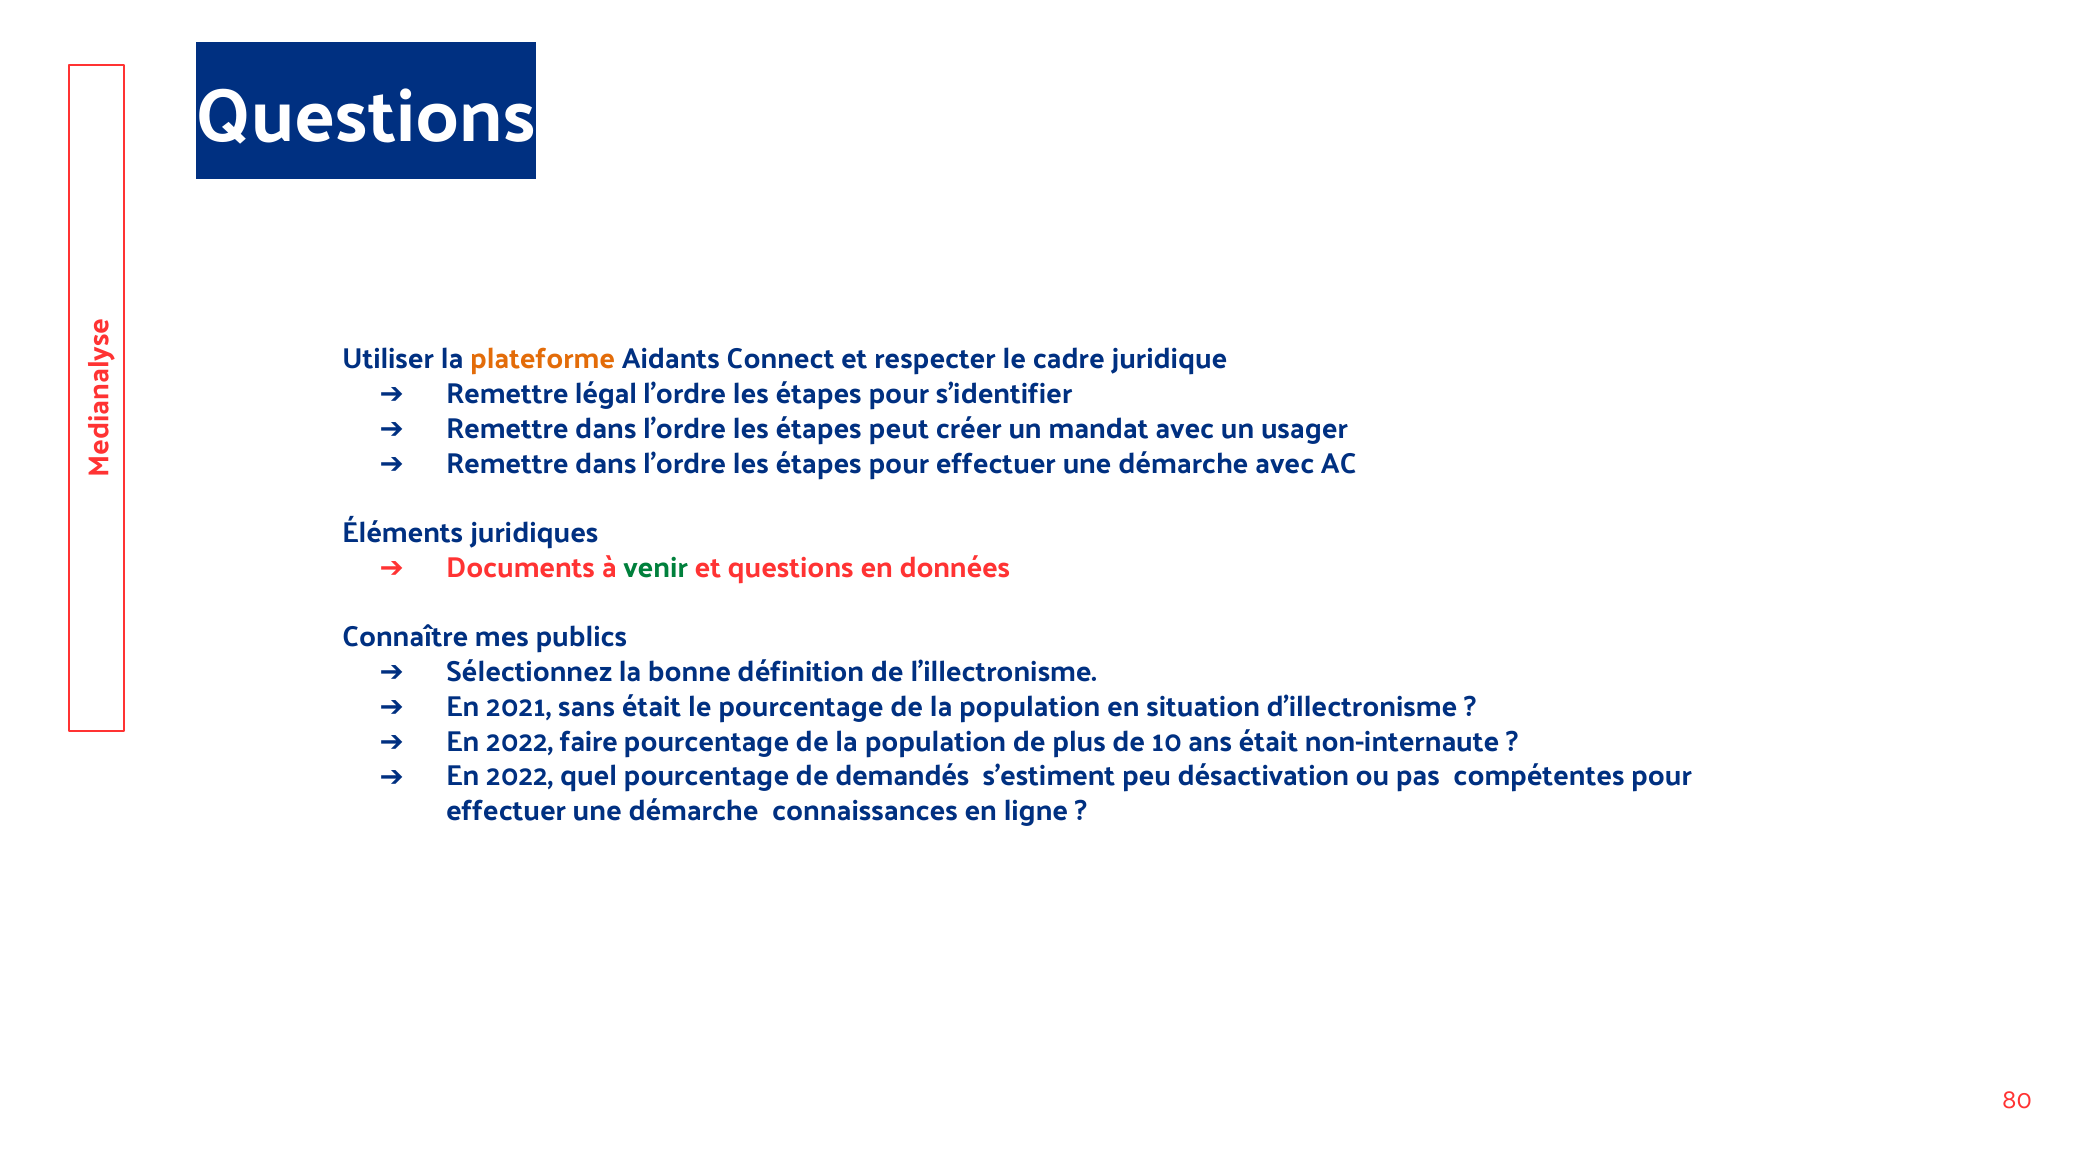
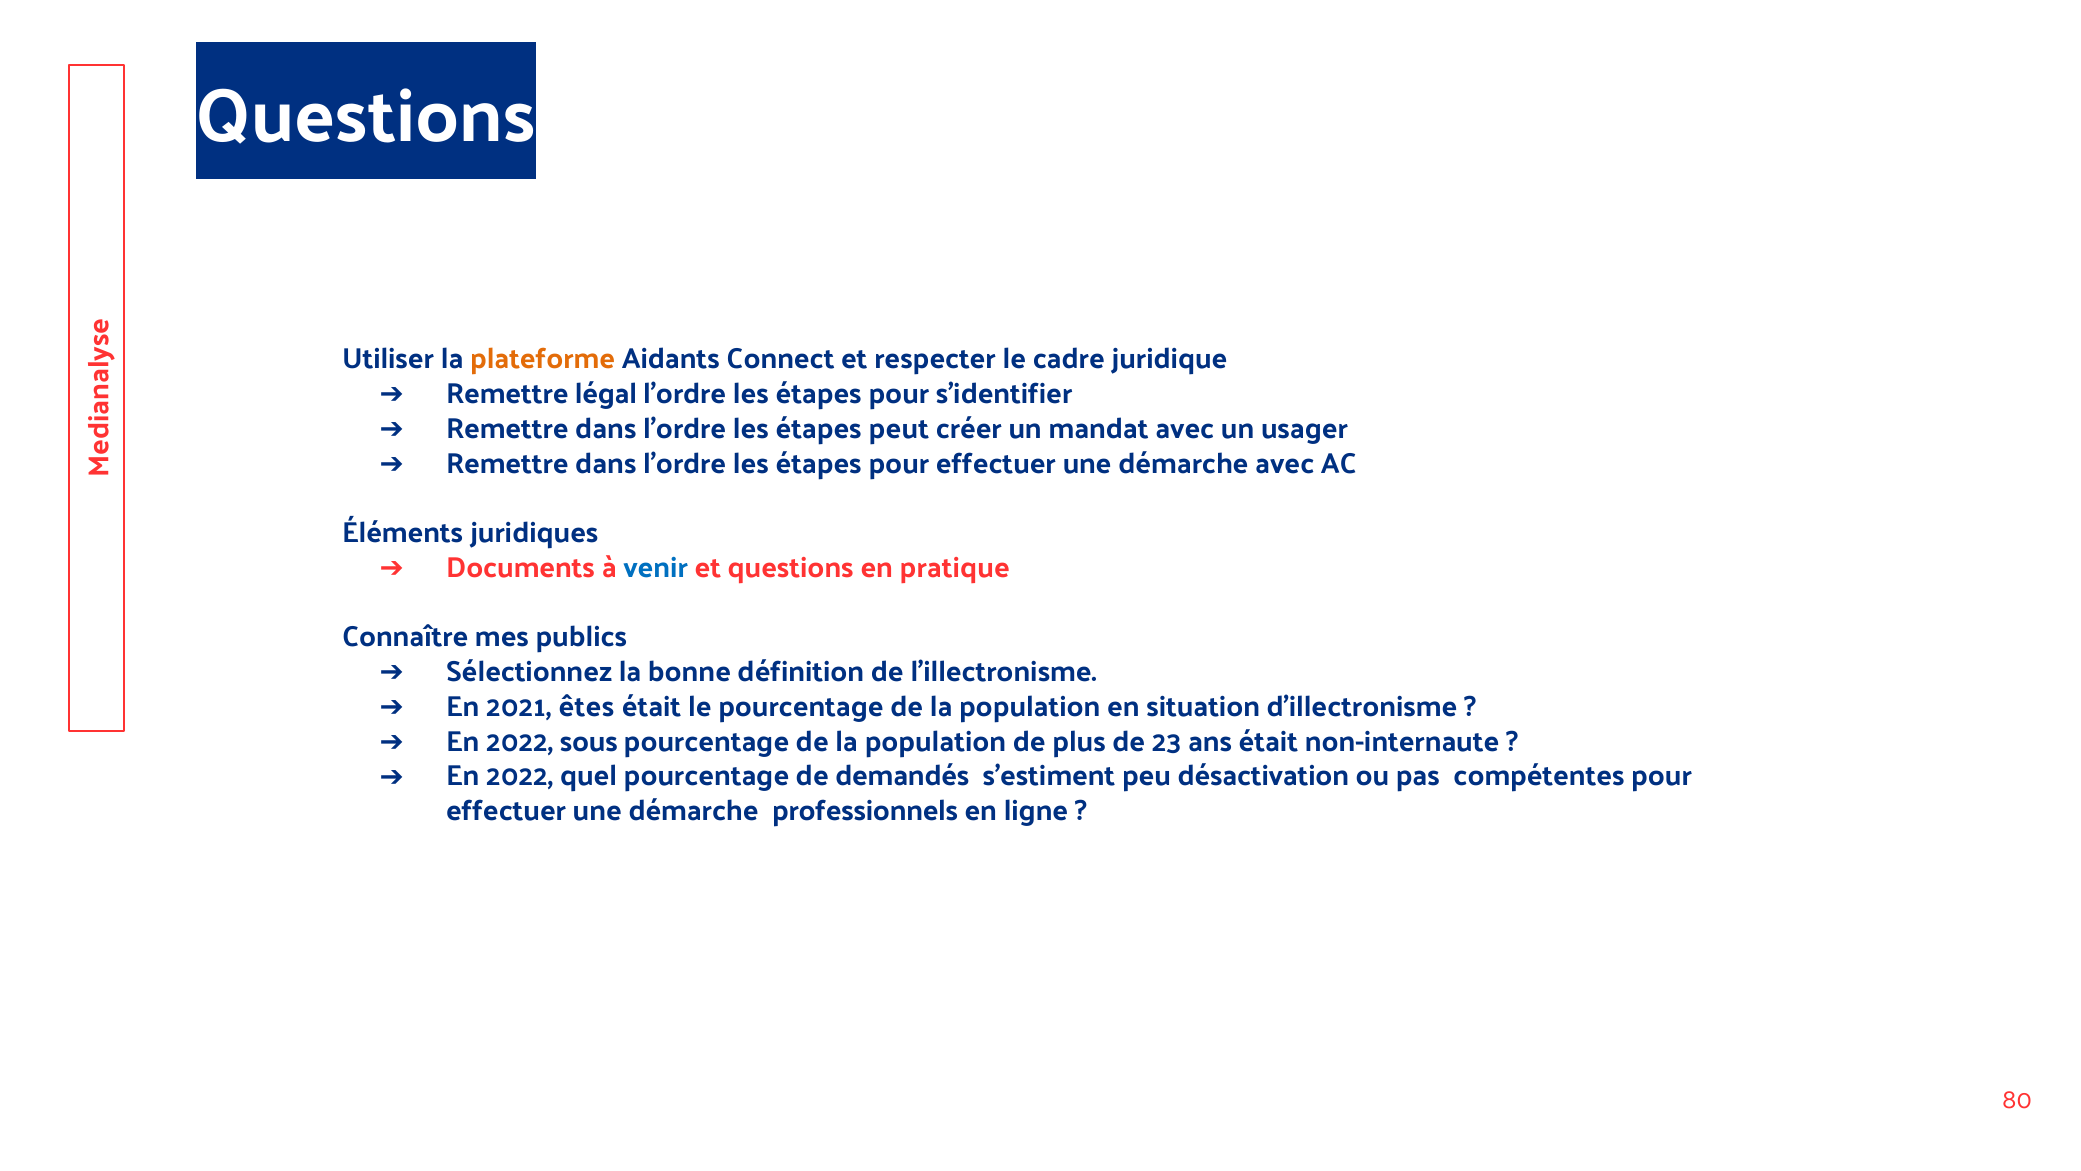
venir colour: green -> blue (656, 568)
données: données -> pratique (955, 568)
sans: sans -> êtes (586, 707)
faire: faire -> sous (589, 741)
10: 10 -> 23 (1167, 741)
connaissances: connaissances -> professionnels (865, 811)
